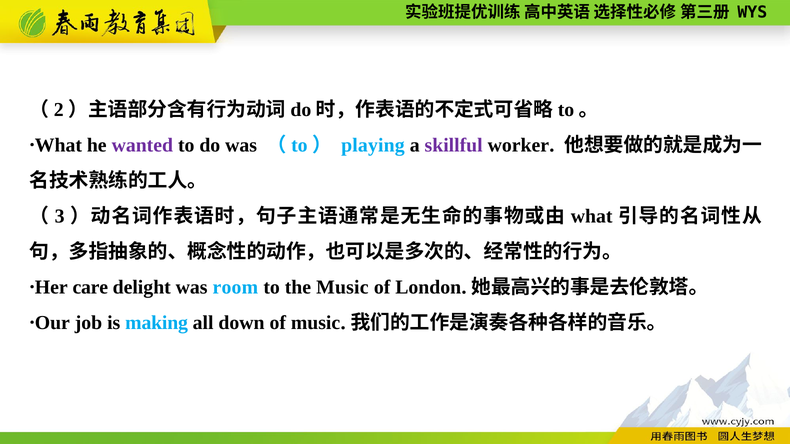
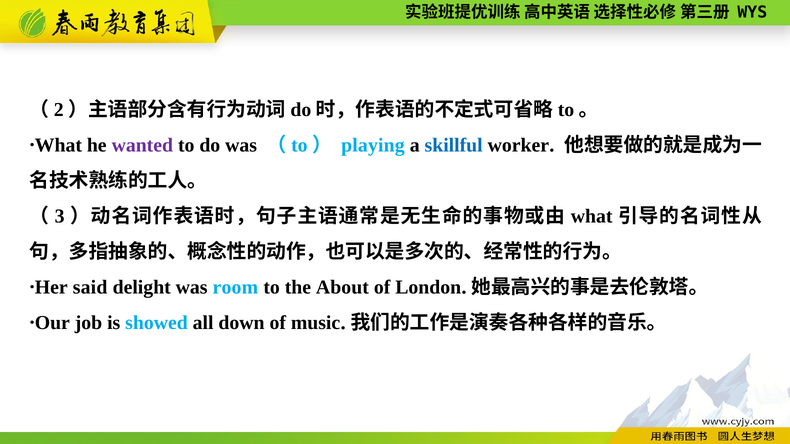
skillful colour: purple -> blue (454, 145)
care: care -> said (90, 287)
the Music: Music -> About (342, 287)
making: making -> showed (156, 323)
